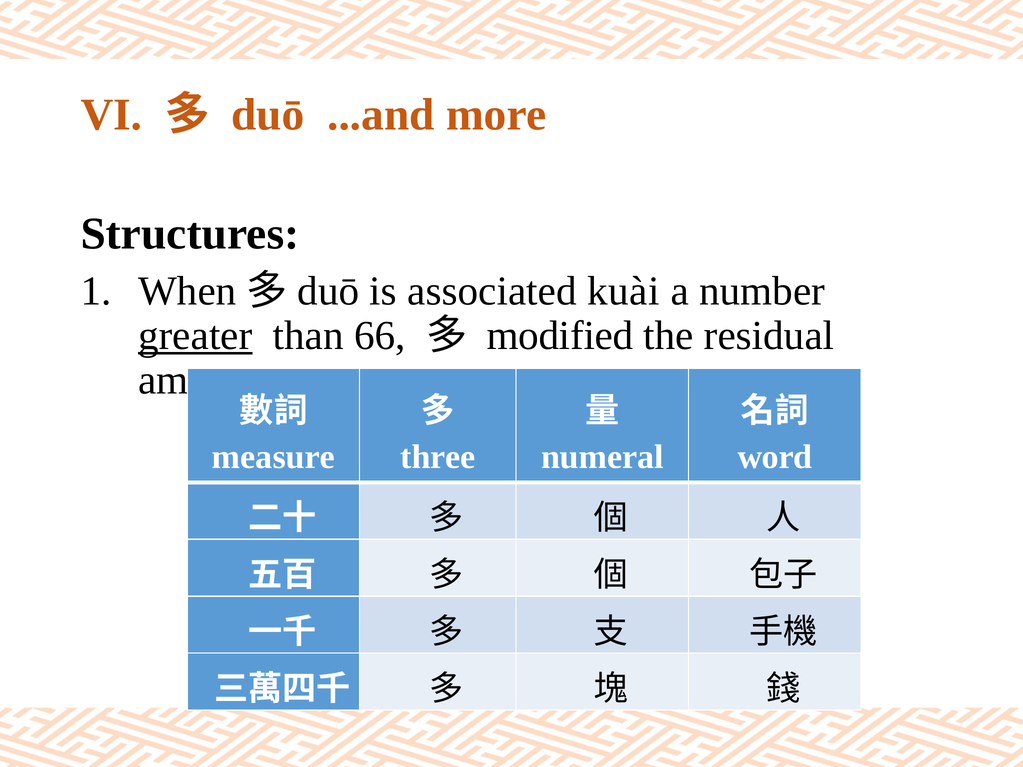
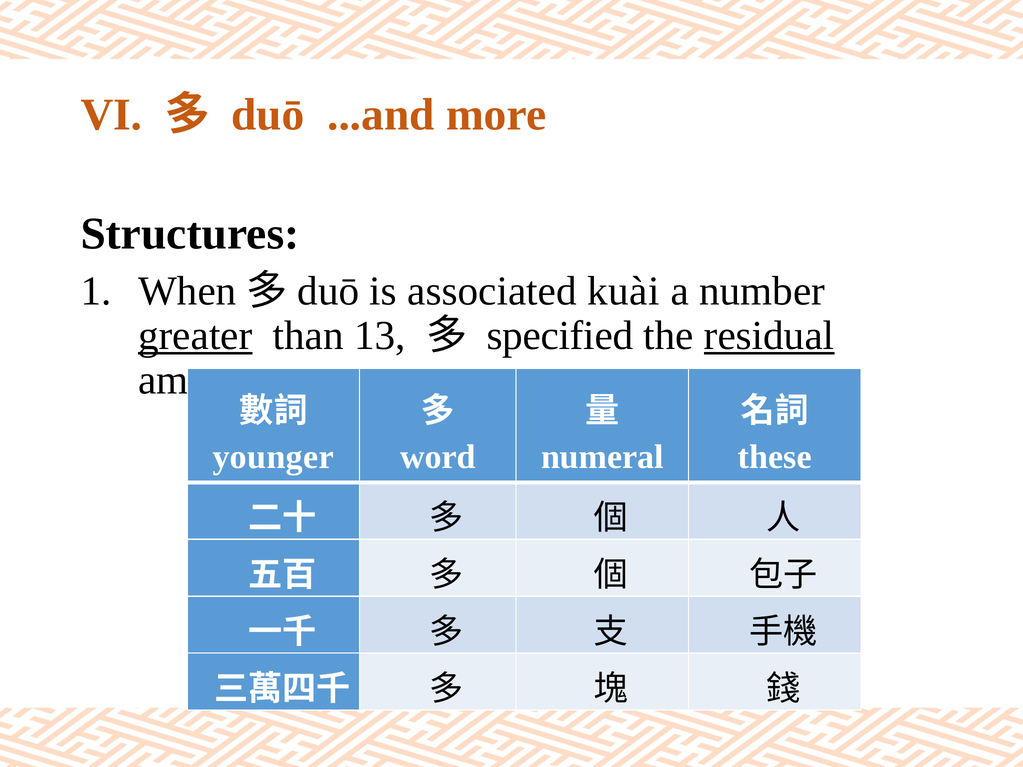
66: 66 -> 13 (380, 336)
modified: modified -> specified (560, 336)
residual underline: none -> present (769, 336)
measure: measure -> younger (273, 457)
three: three -> word (438, 457)
word: word -> these (775, 457)
